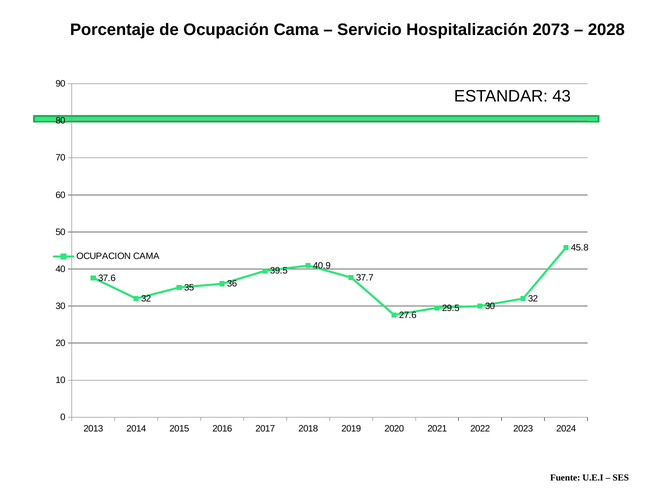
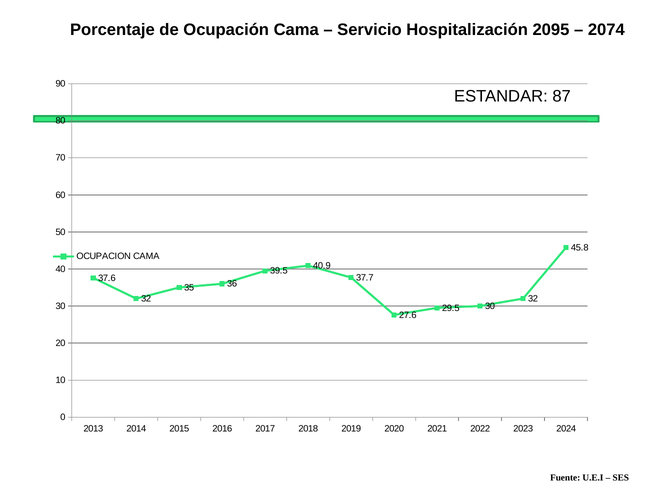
2073: 2073 -> 2095 (551, 30)
2028: 2028 -> 2074 (606, 30)
43: 43 -> 87 (562, 96)
